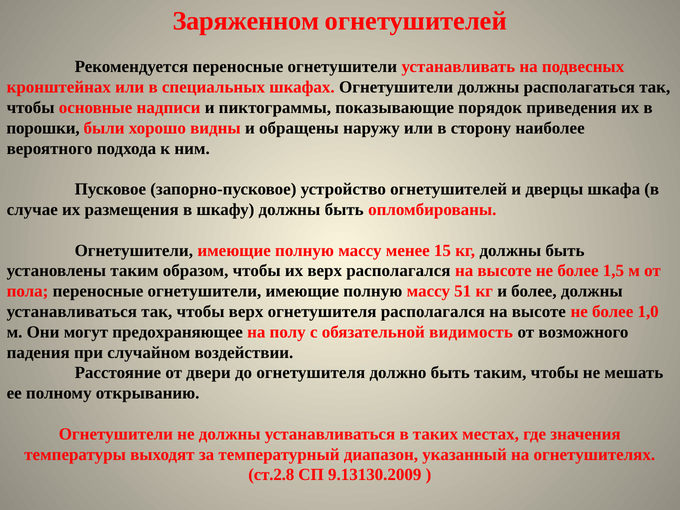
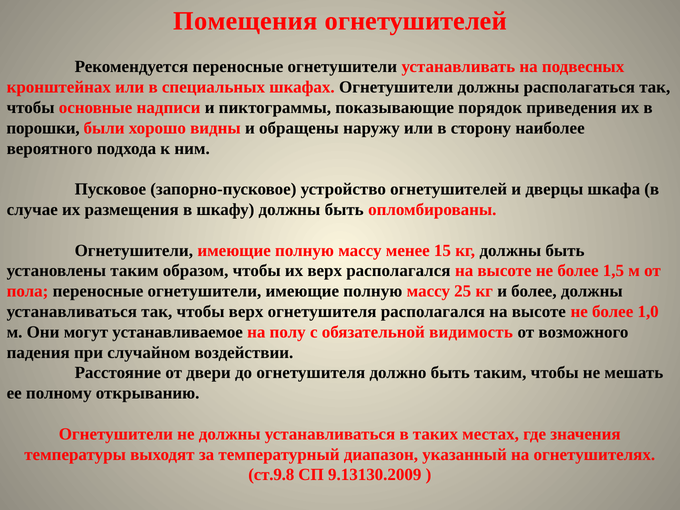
Заряженном: Заряженном -> Помещения (246, 21)
51: 51 -> 25 (463, 291)
предохраняющее: предохраняющее -> устанавливаемое (178, 332)
ст.2.8: ст.2.8 -> ст.9.8 (271, 475)
